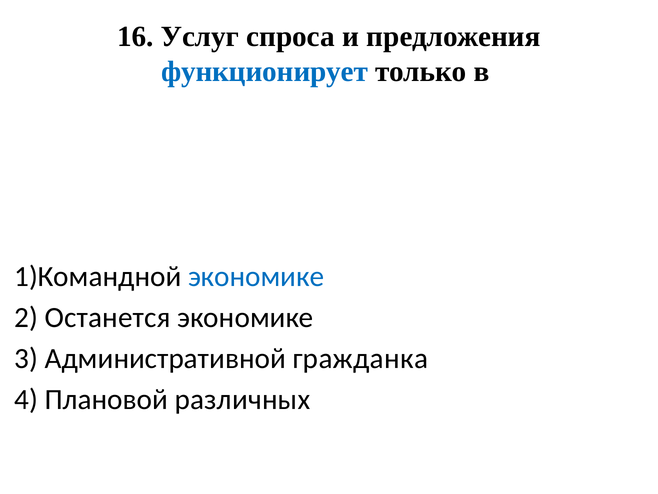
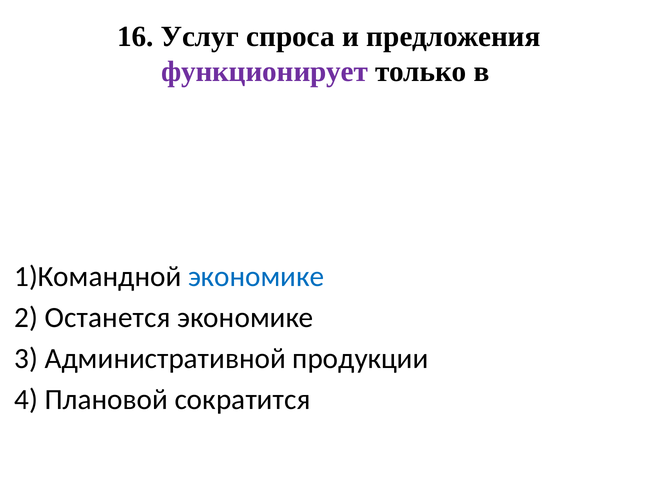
функционирует colour: blue -> purple (265, 72)
гражданка: гражданка -> продукции (360, 358)
различных: различных -> сократится (243, 399)
